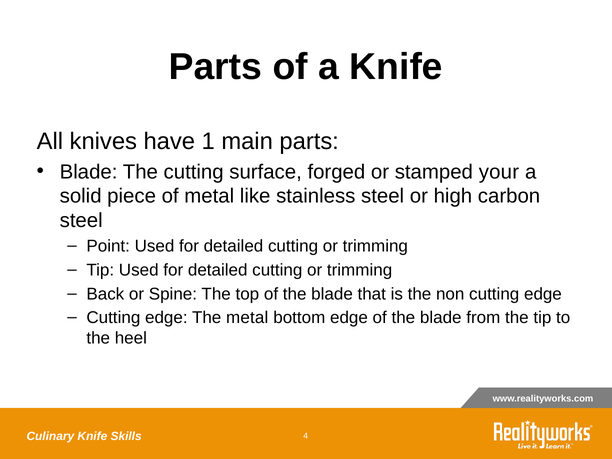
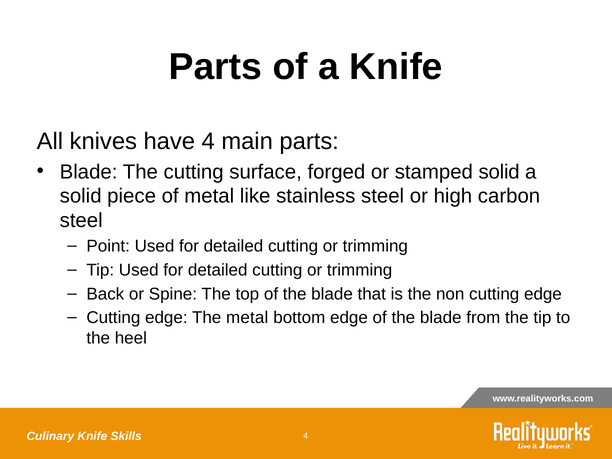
have 1: 1 -> 4 (208, 141)
stamped your: your -> solid (499, 172)
